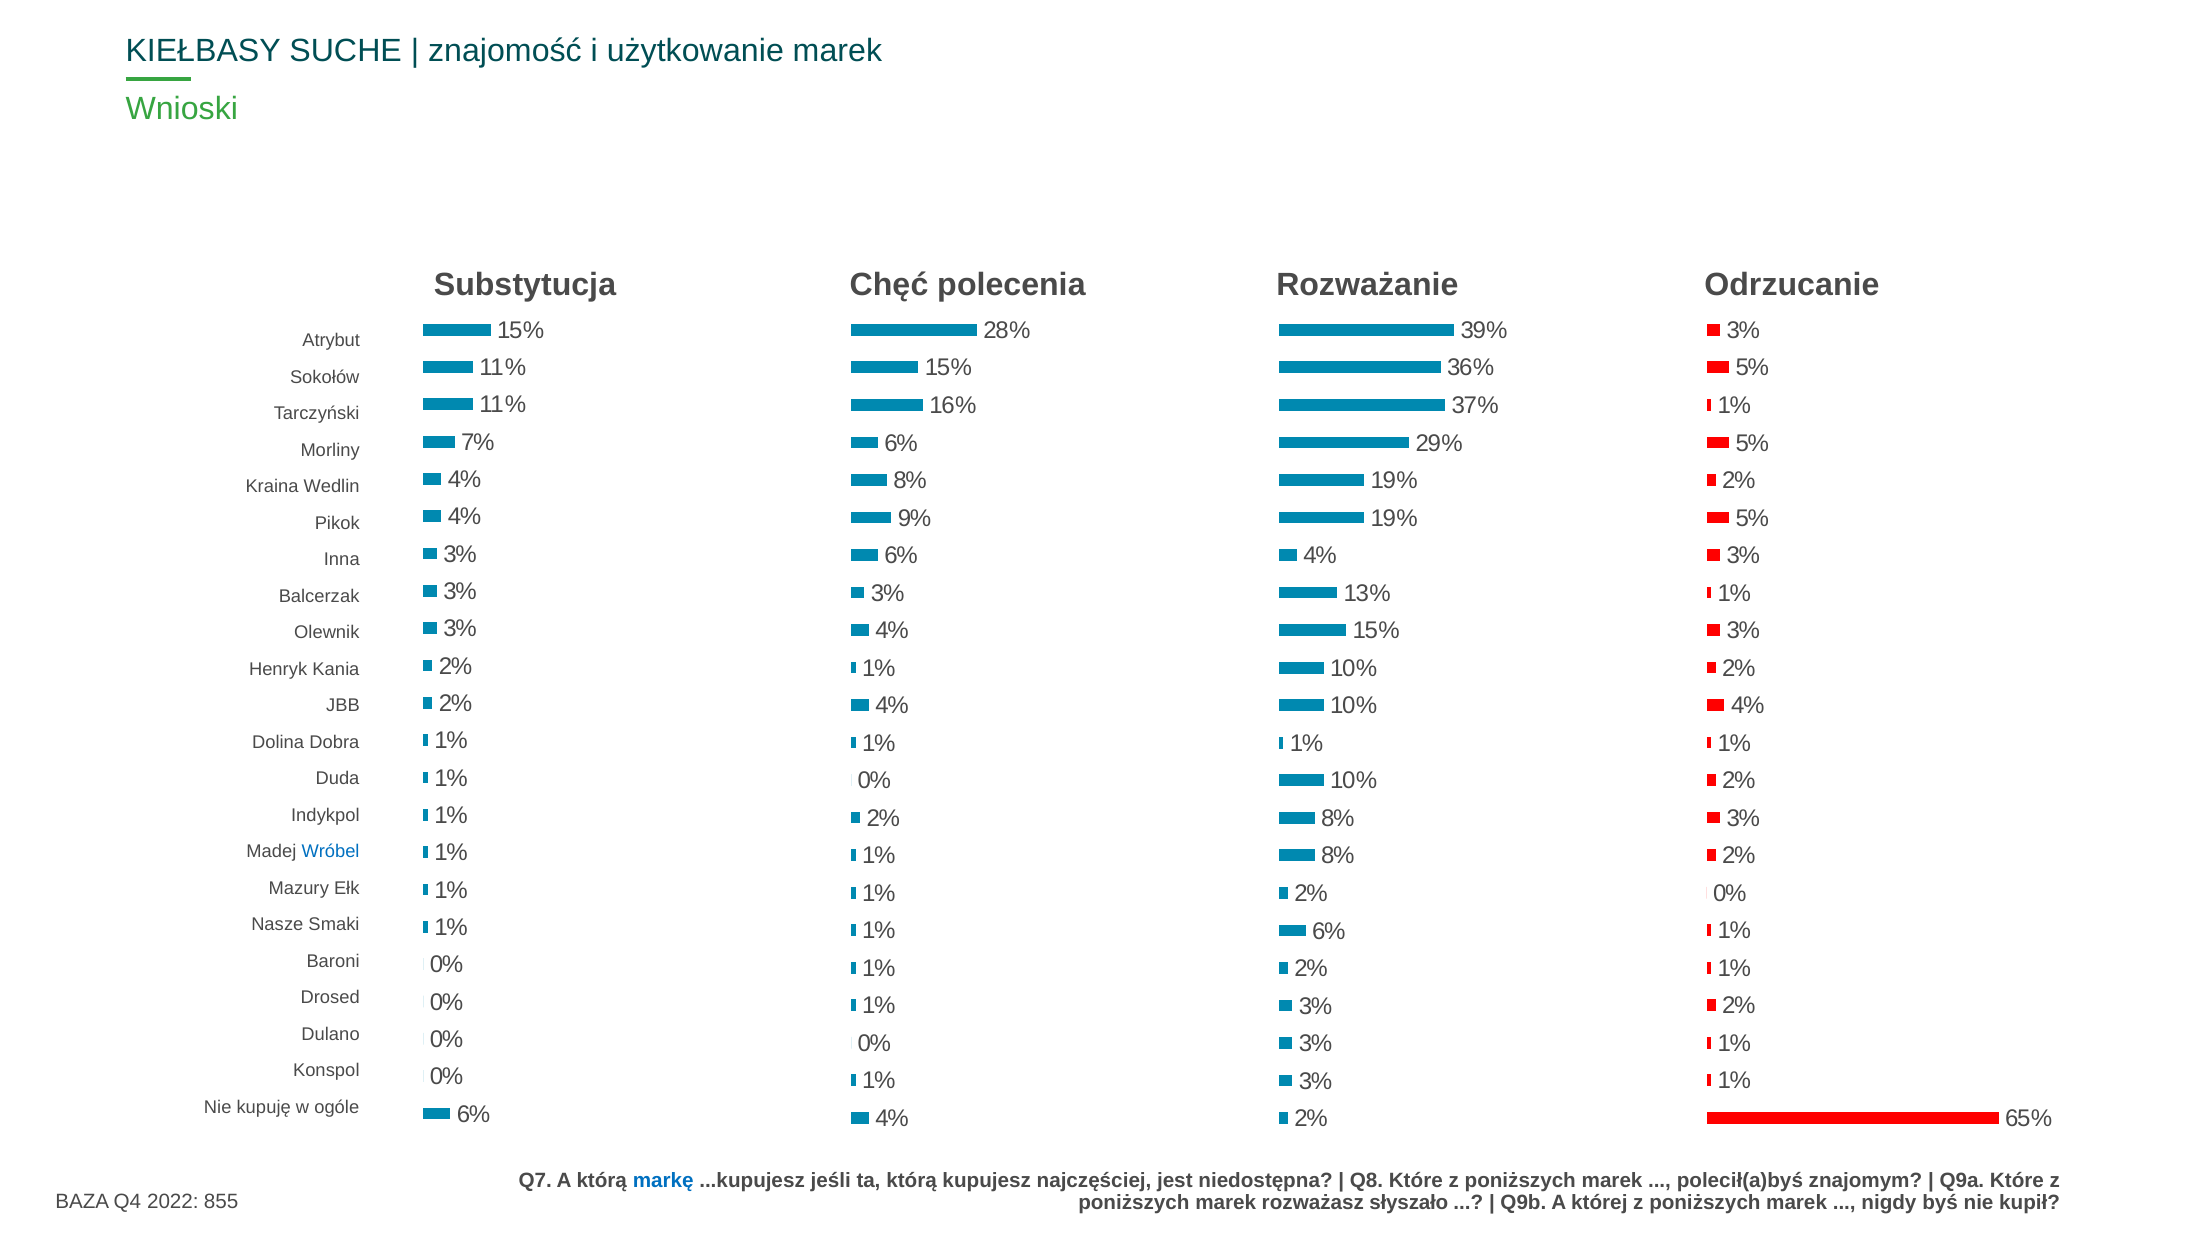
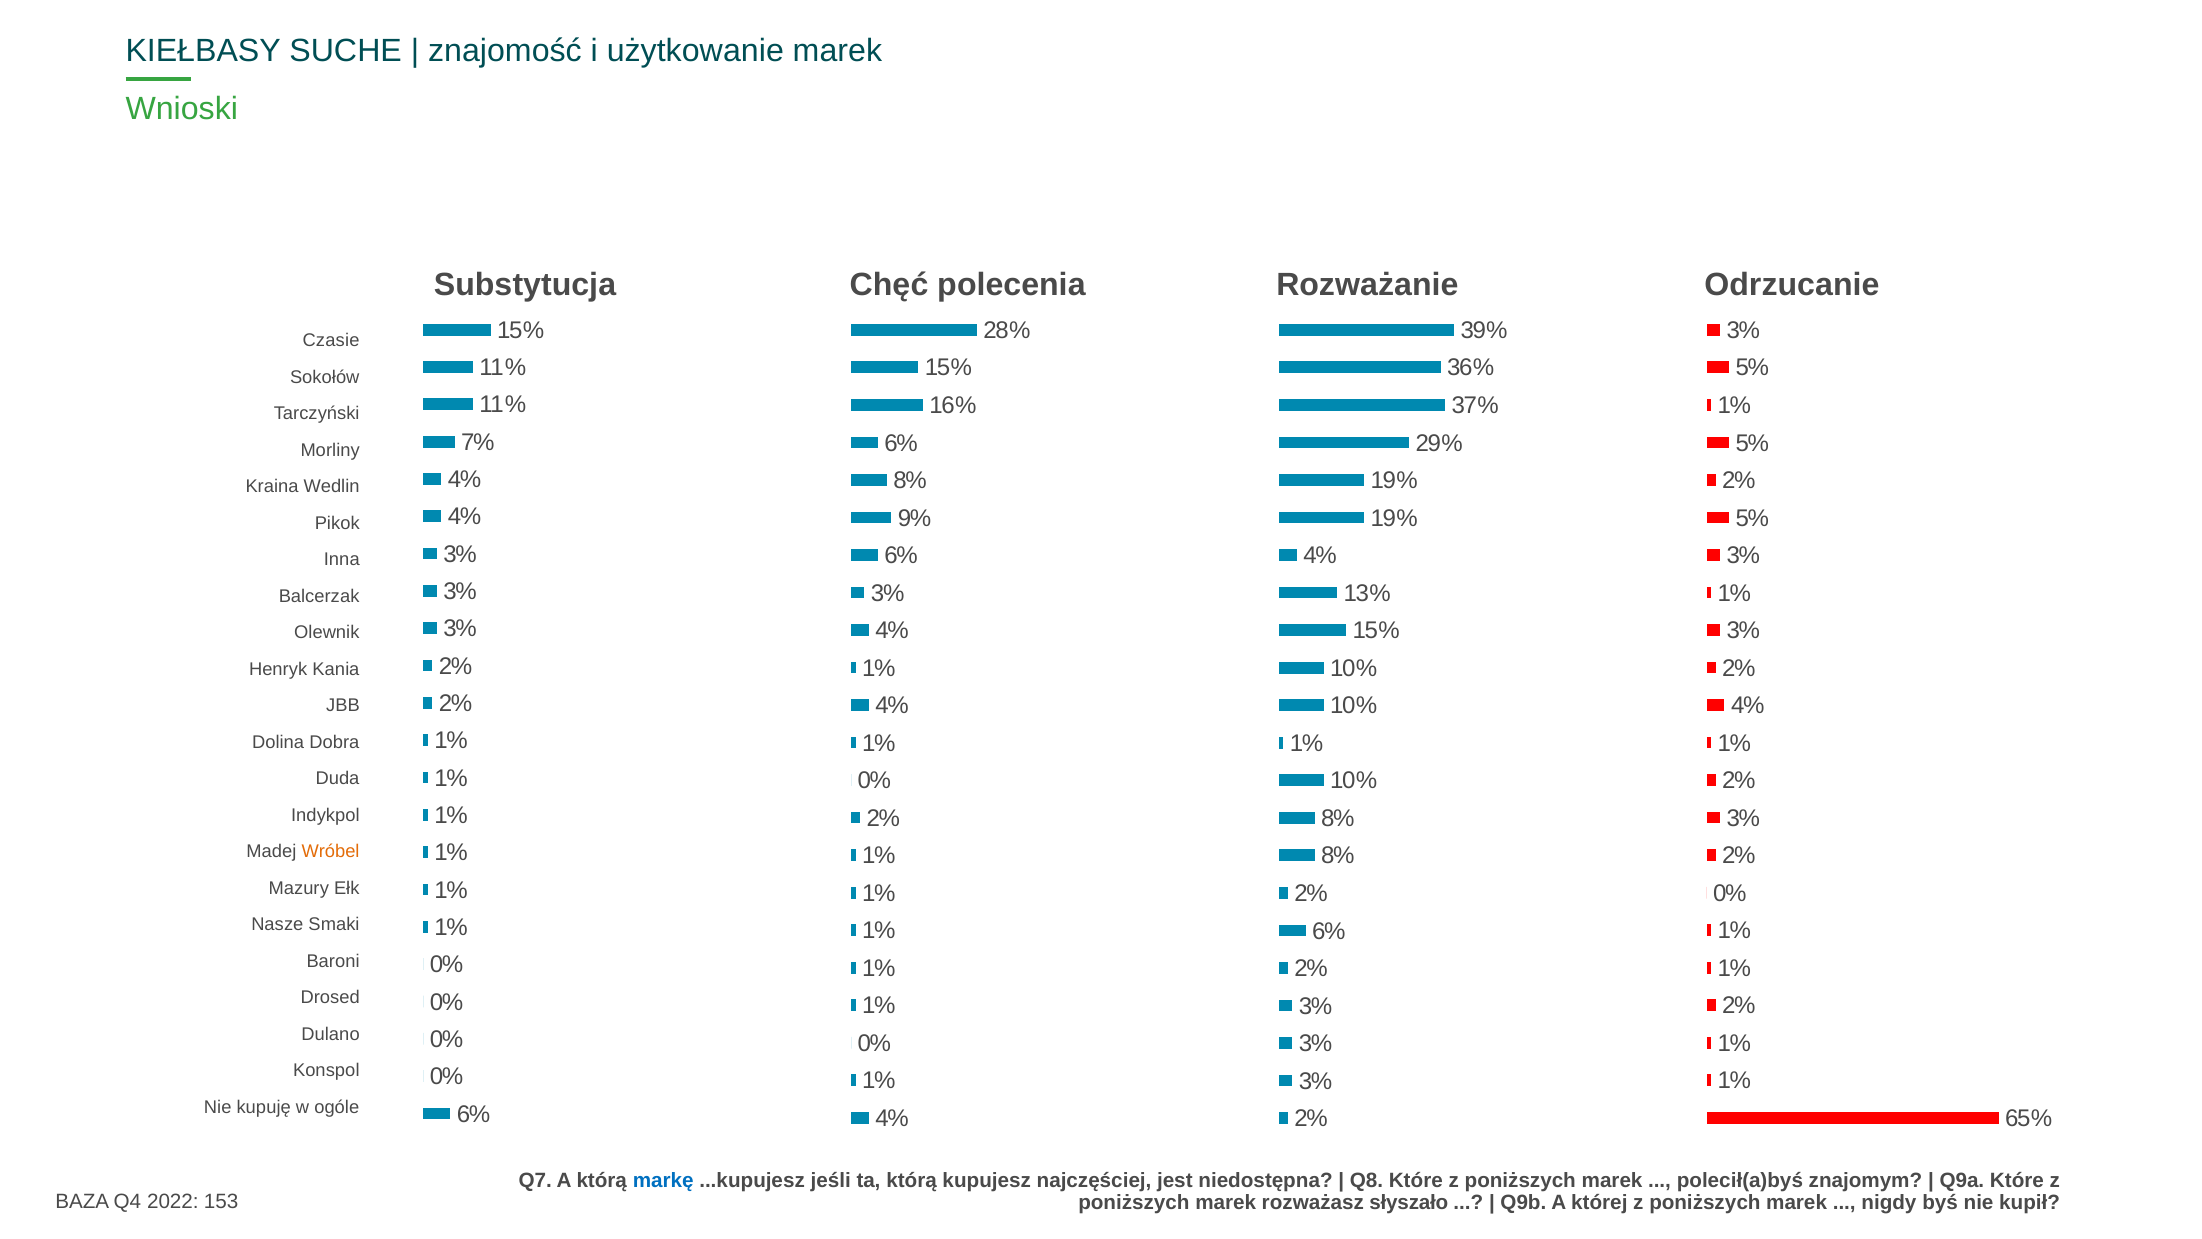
Atrybut: Atrybut -> Czasie (331, 341)
Wróbel colour: blue -> orange (331, 851)
855: 855 -> 153 (221, 1202)
